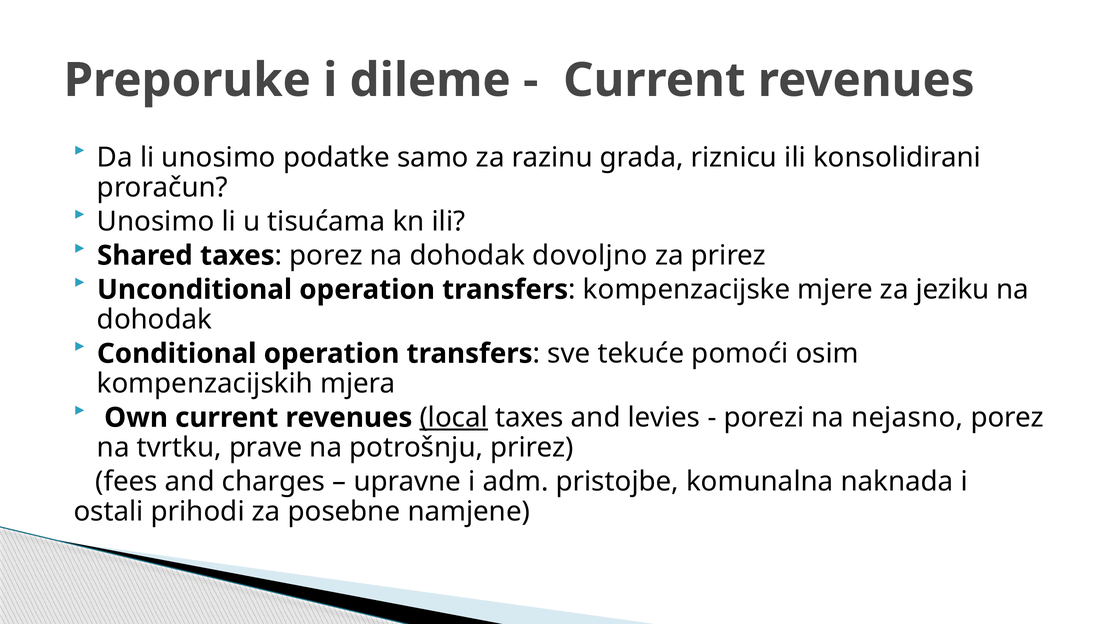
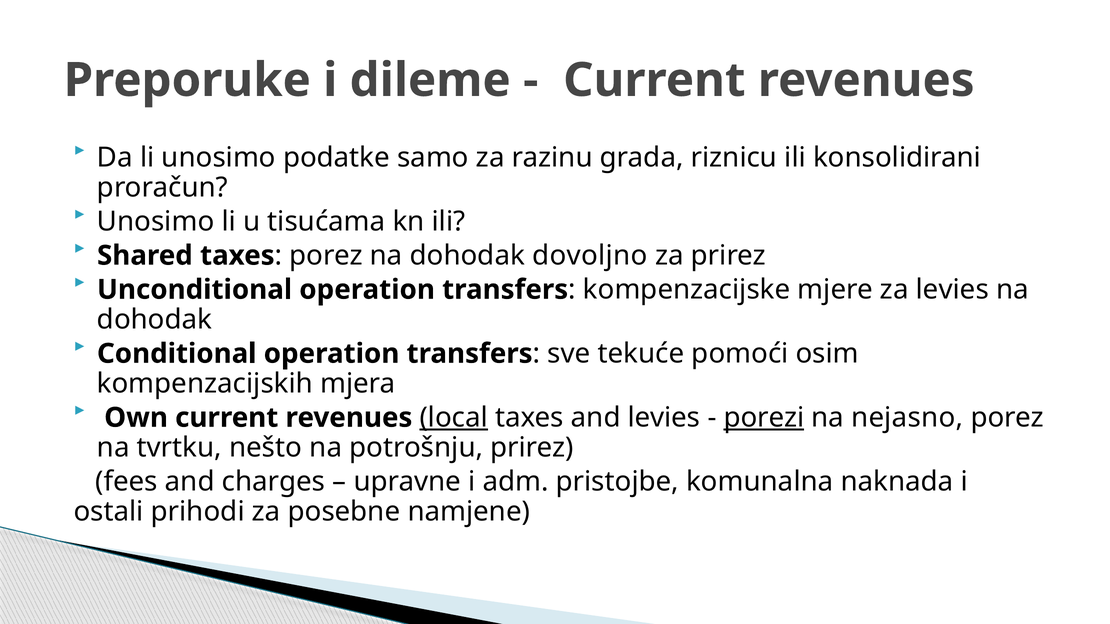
za jeziku: jeziku -> levies (952, 290)
porezi underline: none -> present (764, 418)
prave: prave -> nešto (266, 448)
